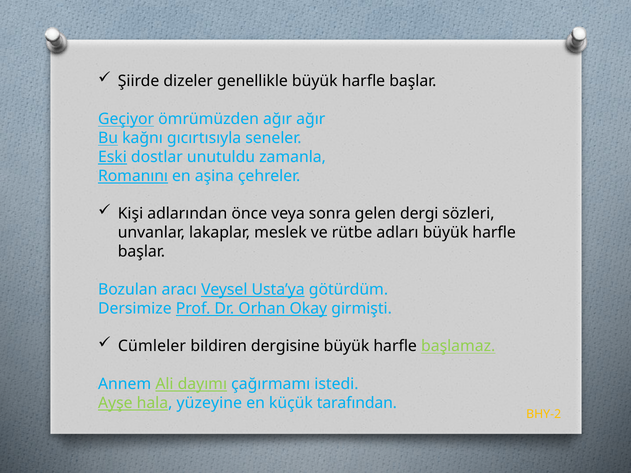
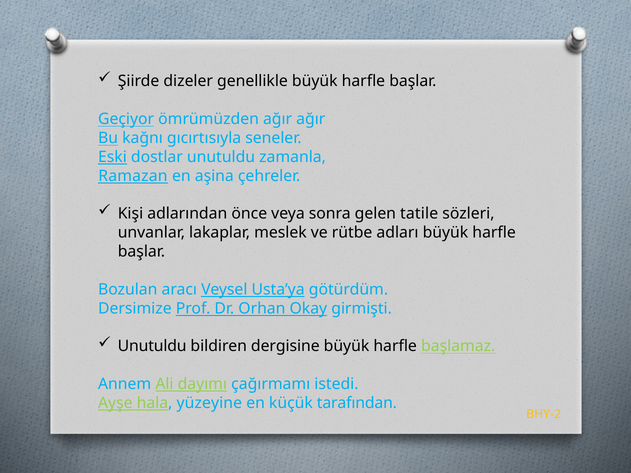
Romanını: Romanını -> Ramazan (133, 176)
dergi: dergi -> tatile (419, 214)
Cümleler: Cümleler -> Unutuldu (152, 346)
